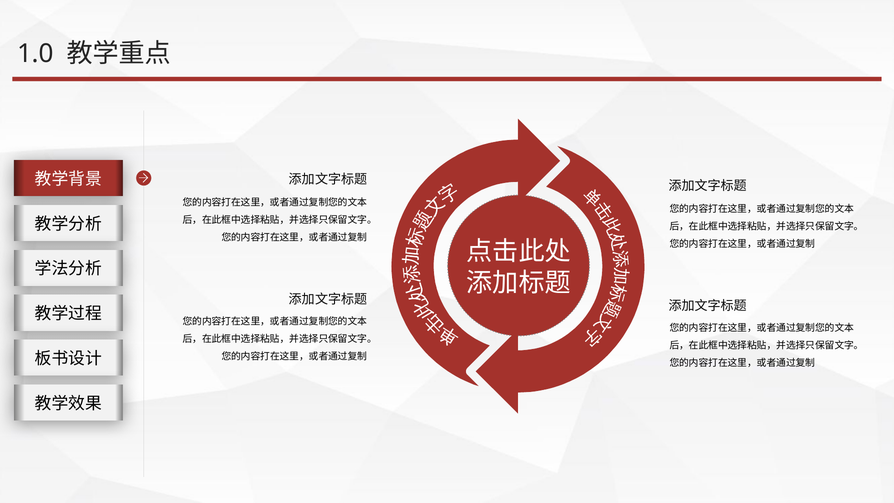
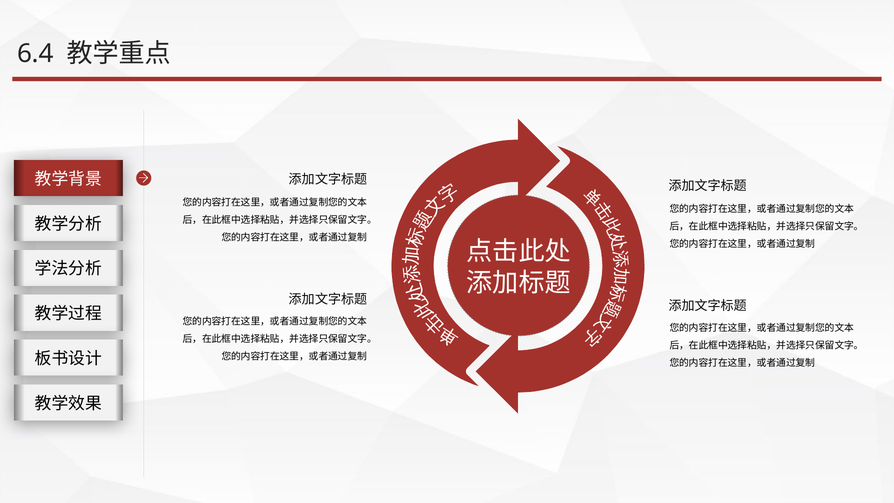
1.0: 1.0 -> 6.4 (35, 53)
